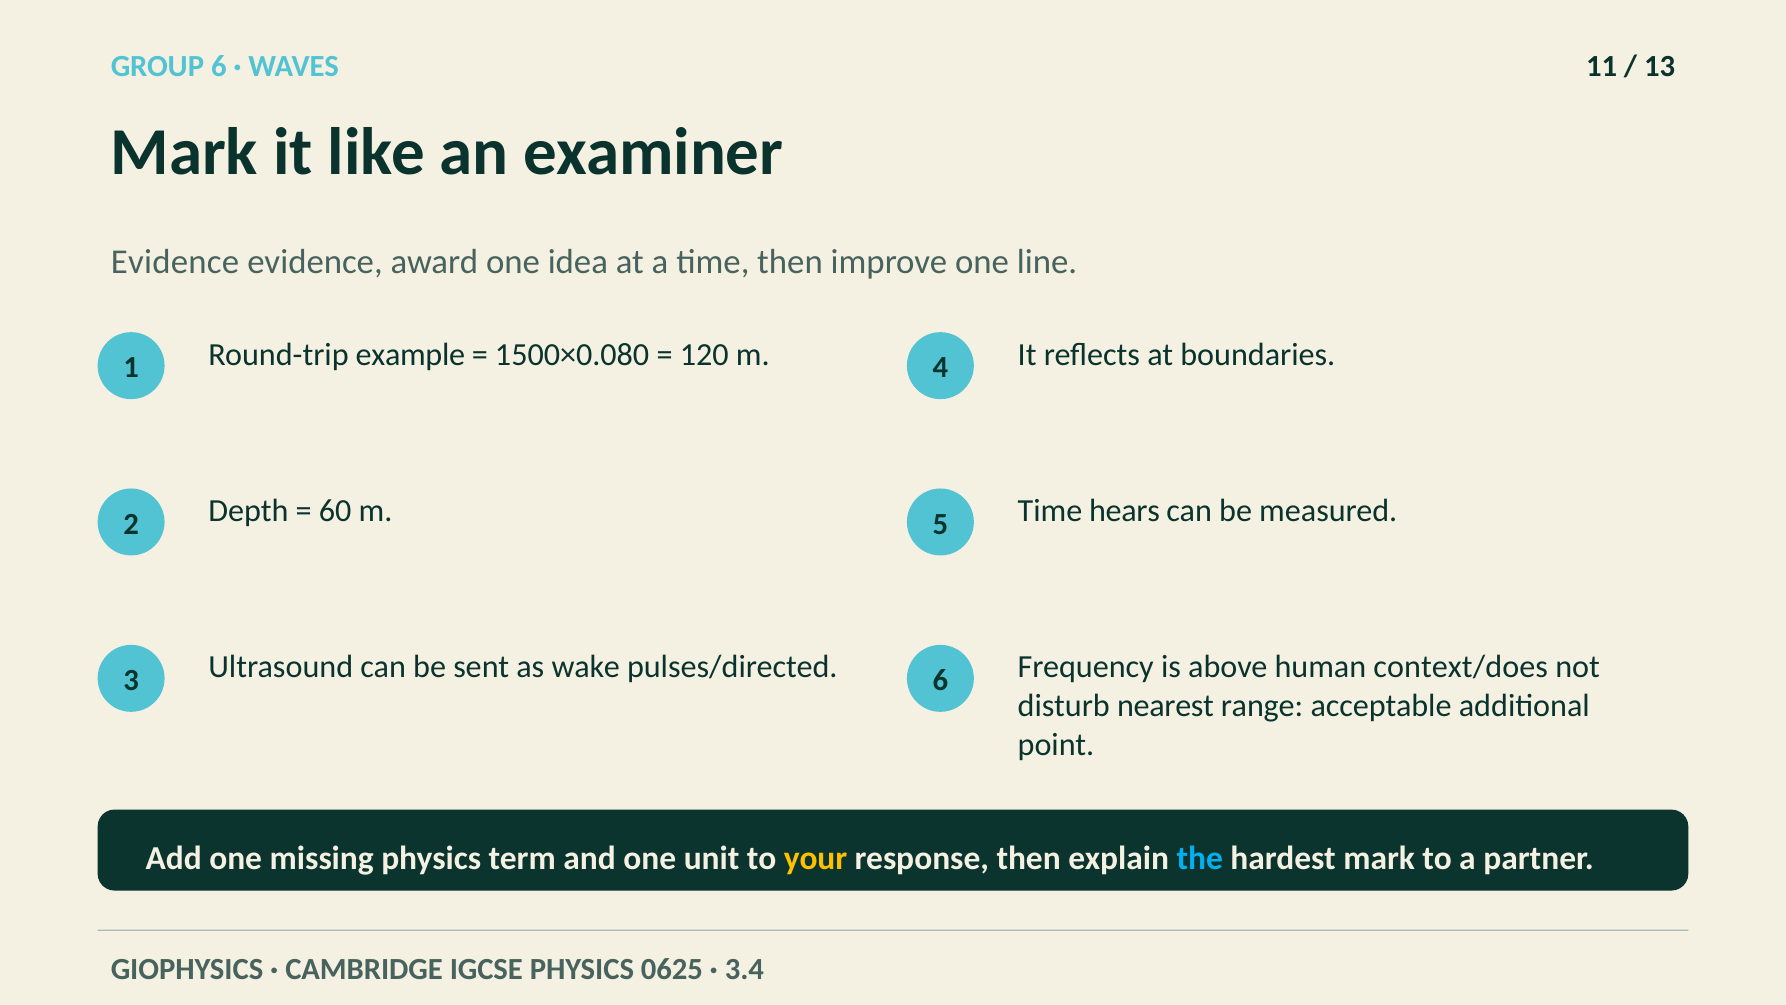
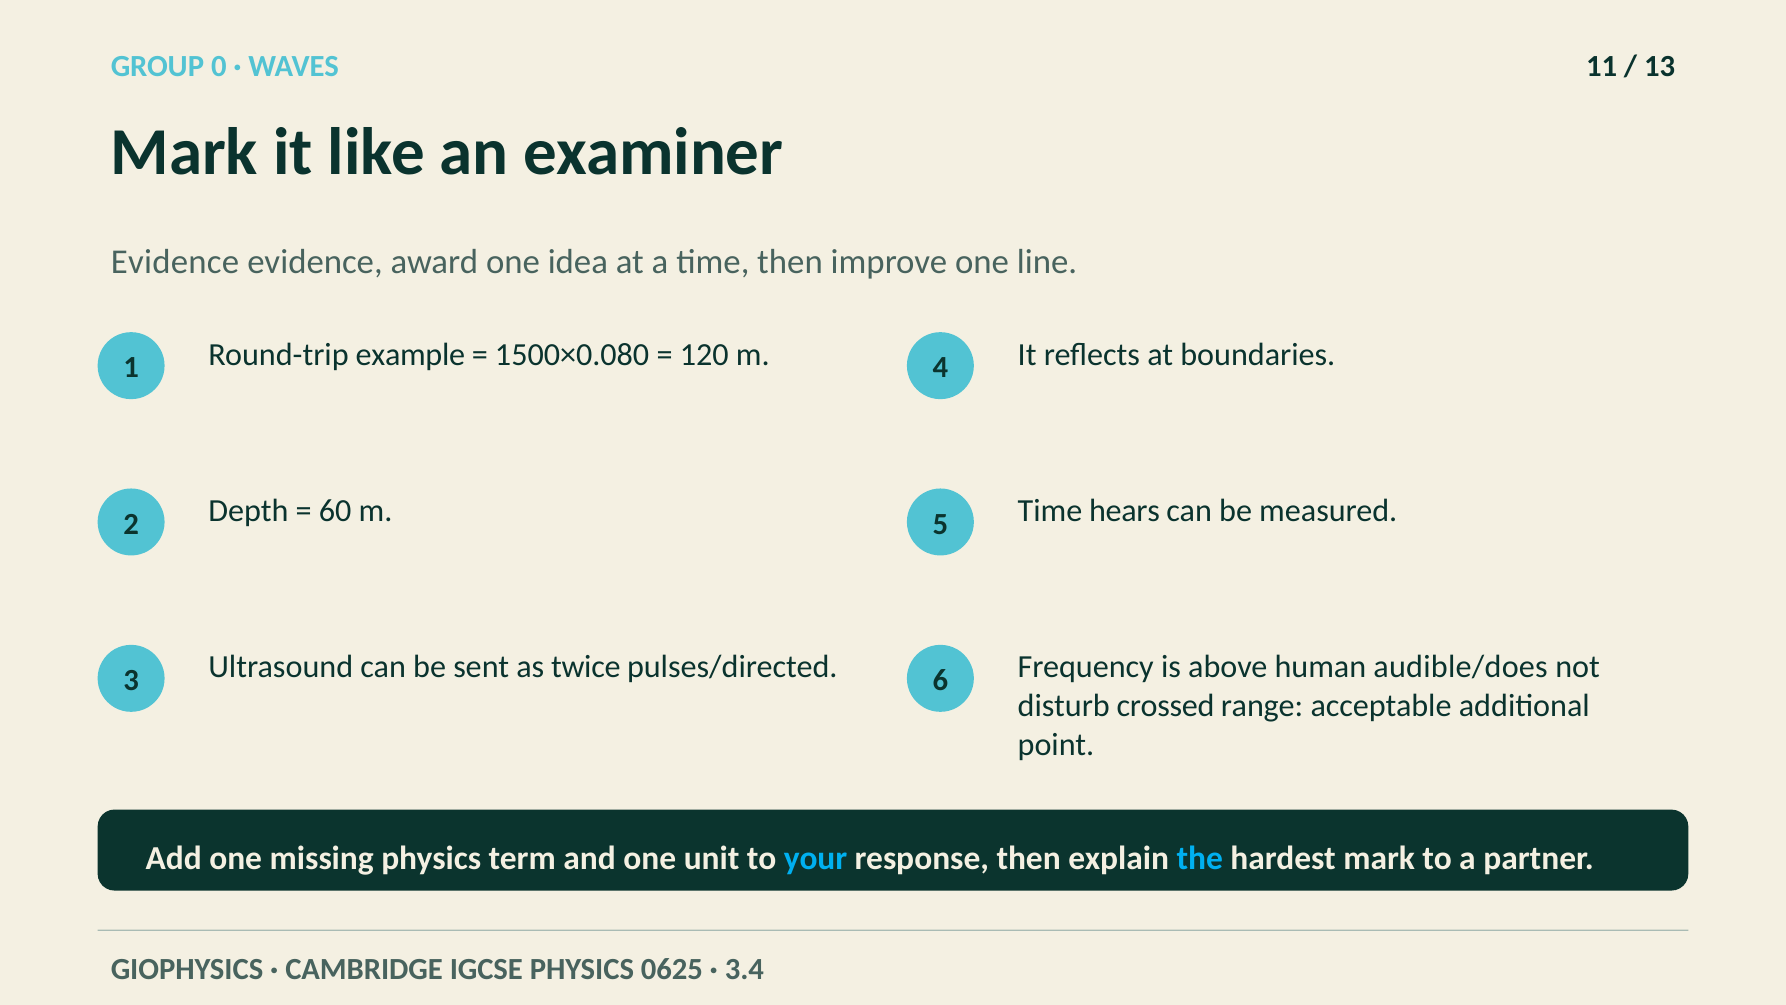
GROUP 6: 6 -> 0 (219, 66)
wake: wake -> twice (586, 667)
context/does: context/does -> audible/does (1461, 667)
nearest: nearest -> crossed (1166, 706)
your colour: yellow -> light blue (816, 858)
